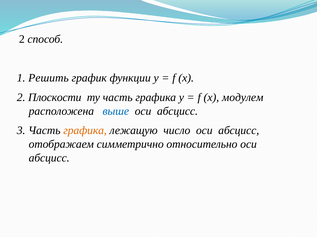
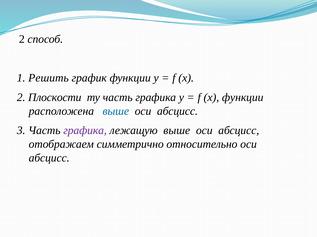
x модулем: модулем -> функции (243, 98)
графика colour: orange -> purple (85, 131)
лежащую число: число -> выше (177, 131)
